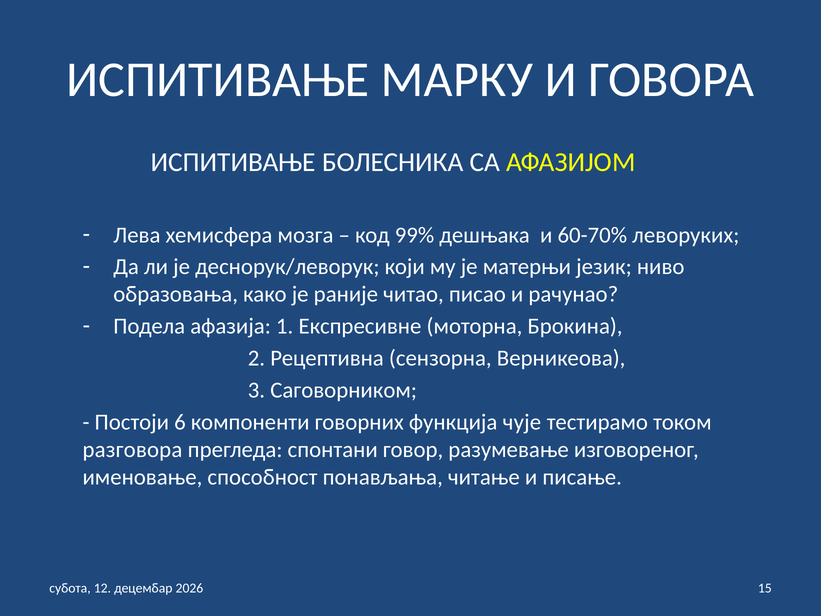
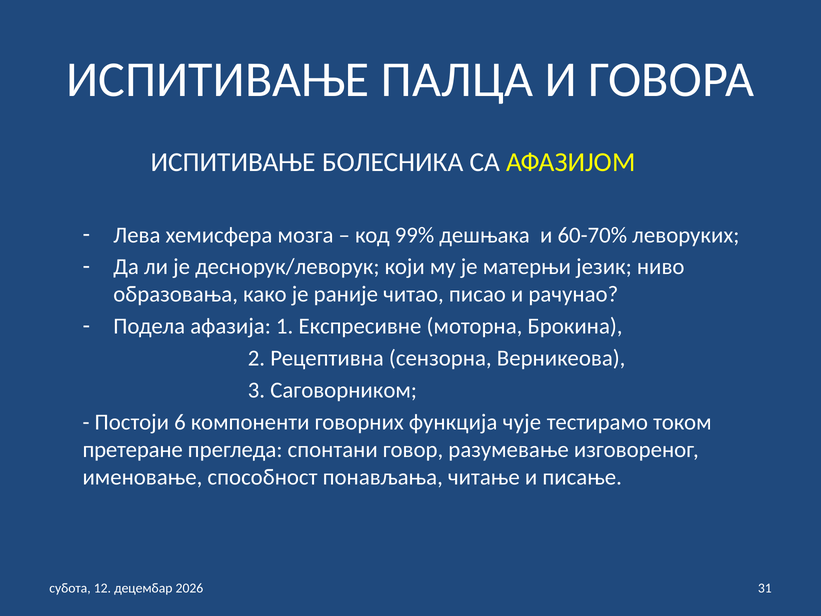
МАРКУ: МАРКУ -> ПАЛЦА (457, 79)
разговора: разговора -> претеране (133, 450)
15: 15 -> 31 (765, 588)
